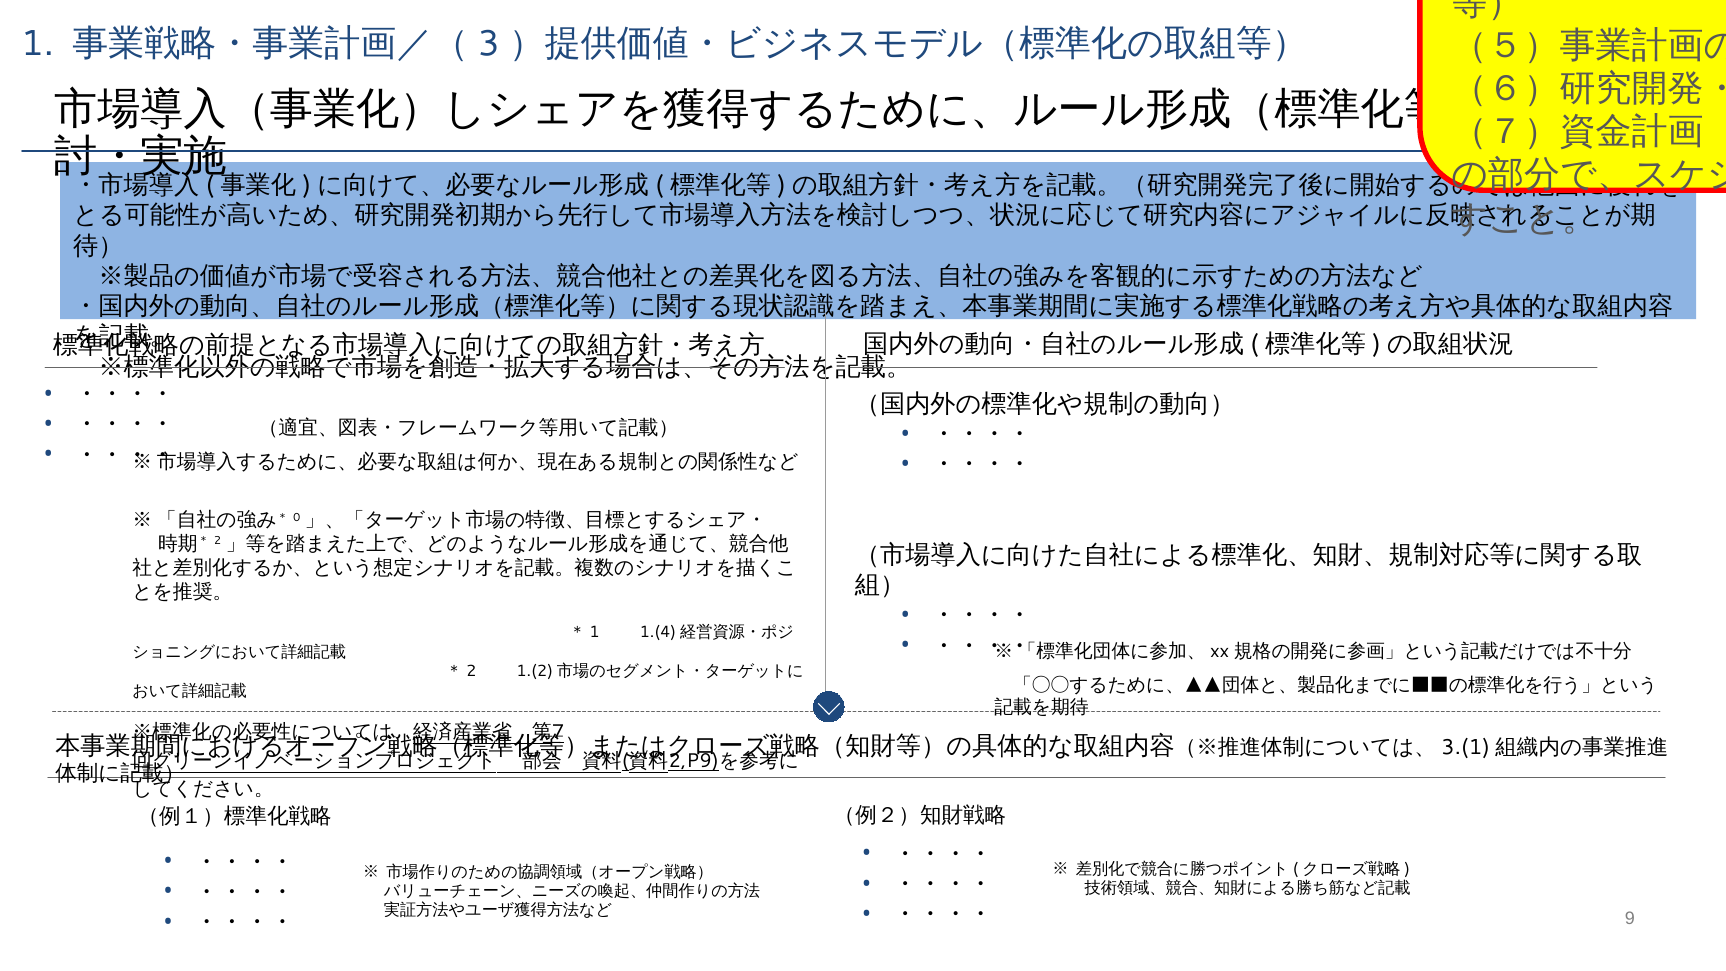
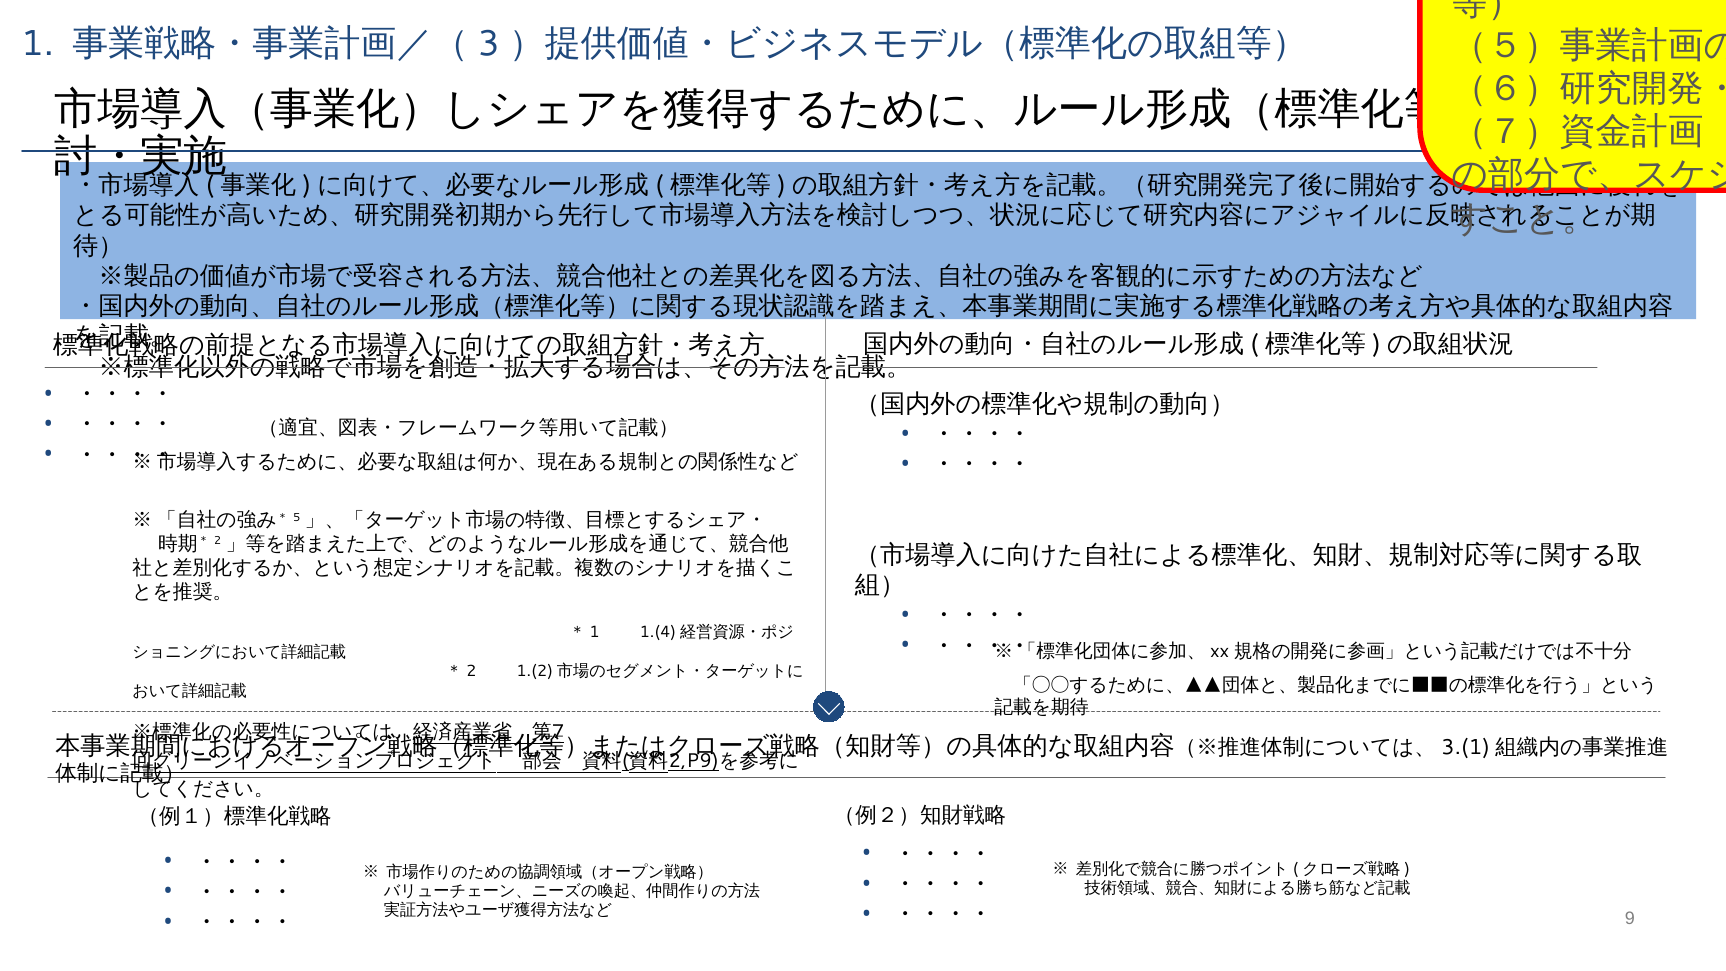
0: 0 -> 5 (297, 517)
